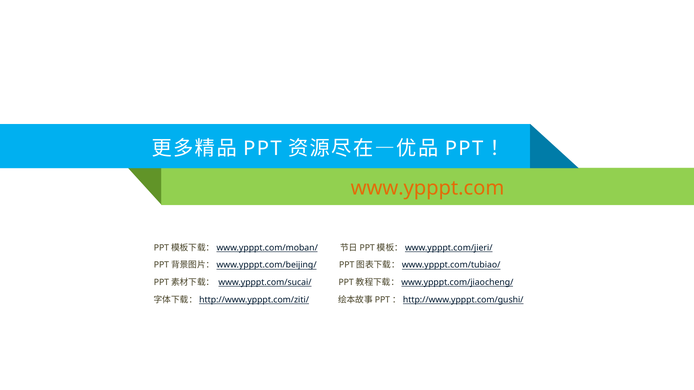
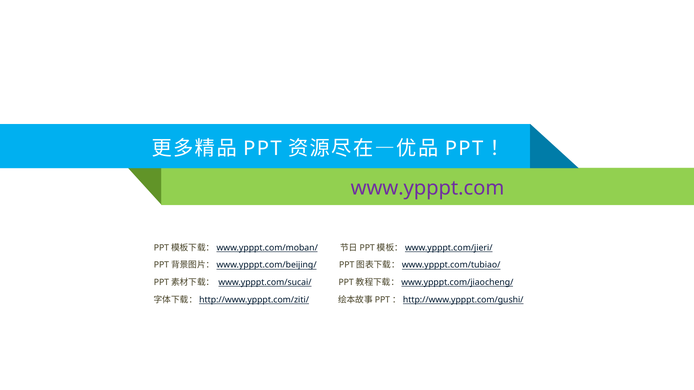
www.ypppt.com colour: orange -> purple (428, 188)
